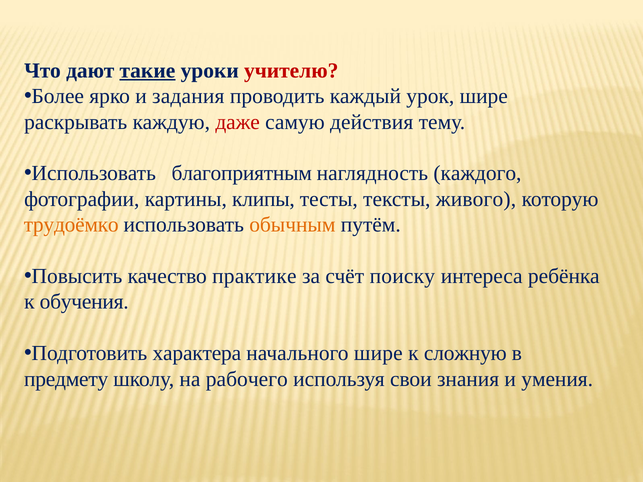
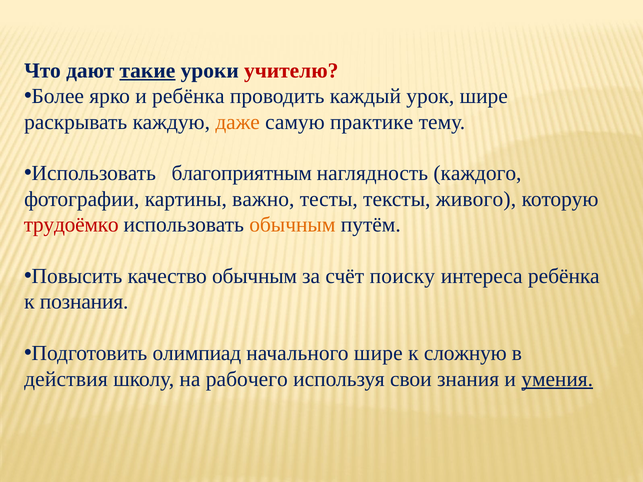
и задания: задания -> ребёнка (188, 96)
даже colour: red -> orange (238, 122)
действия: действия -> практике (372, 122)
клипы: клипы -> важно (263, 199)
трудоёмко colour: orange -> red (71, 225)
качество практике: практике -> обычным (255, 276)
обучения: обучения -> познания (84, 302)
характера: характера -> олимпиад (197, 353)
предмету: предмету -> действия (66, 379)
умения underline: none -> present (557, 379)
